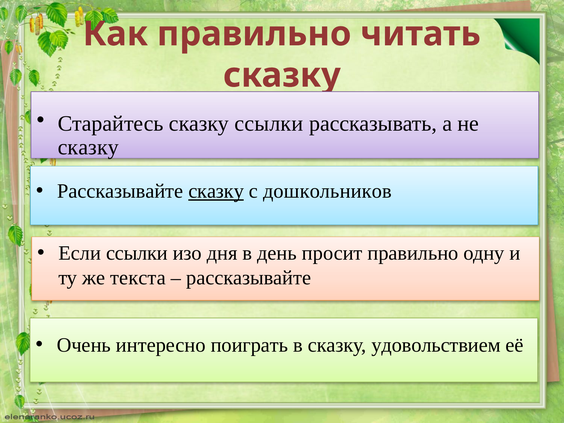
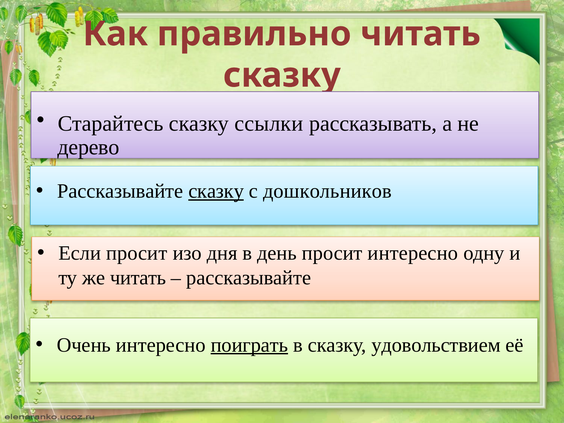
сказку: сказку -> дерево (89, 147)
Если ссылки: ссылки -> просит (137, 253)
просит правильно: правильно -> интересно (413, 253)
же текста: текста -> читать (138, 278)
поиграть underline: none -> present (249, 345)
